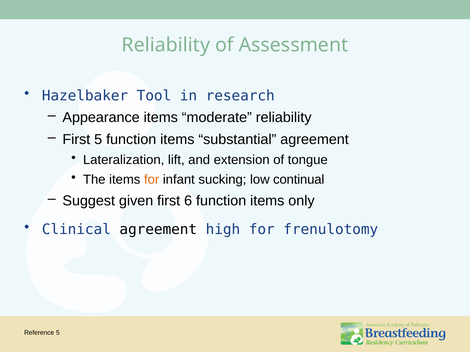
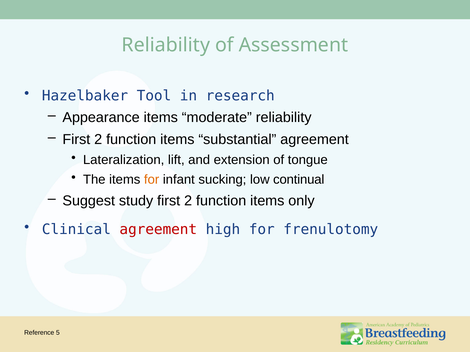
5: 5 -> 2 (98, 140)
given: given -> study (136, 201)
6: 6 -> 2 (188, 201)
agreement colour: black -> red (158, 230)
